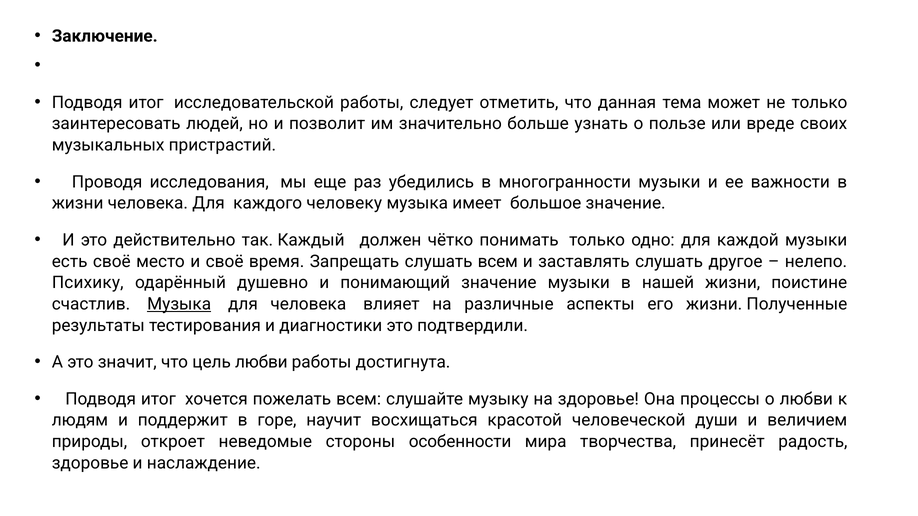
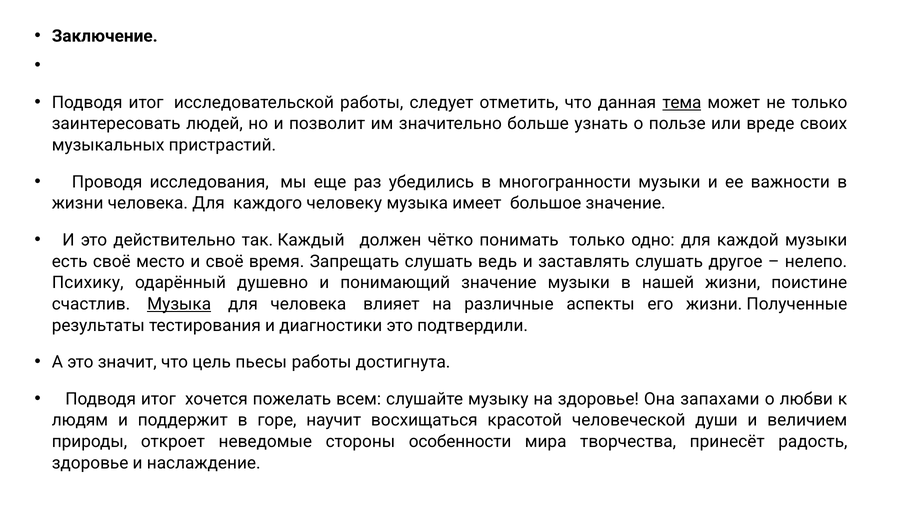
тема underline: none -> present (682, 102)
слушать всем: всем -> ведь (498, 262)
цель любви: любви -> пьесы (261, 362)
процессы: процессы -> запахами (720, 399)
